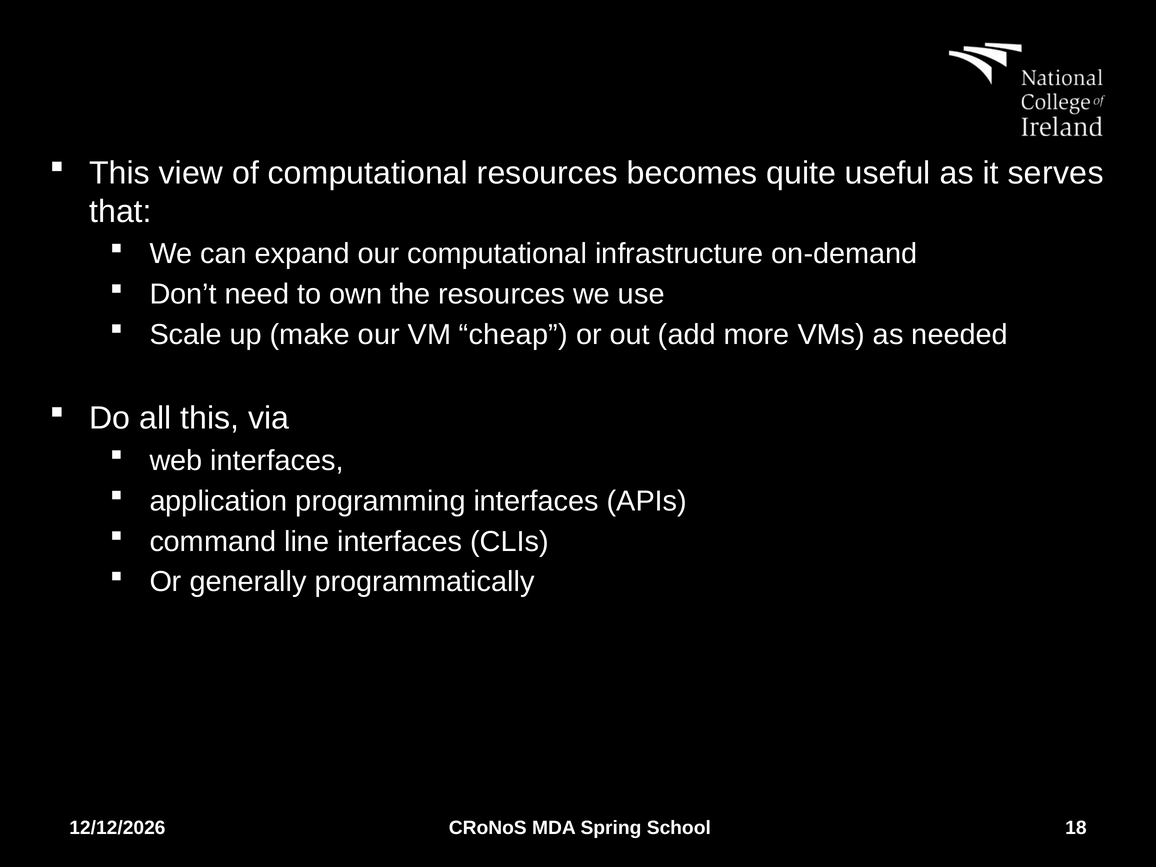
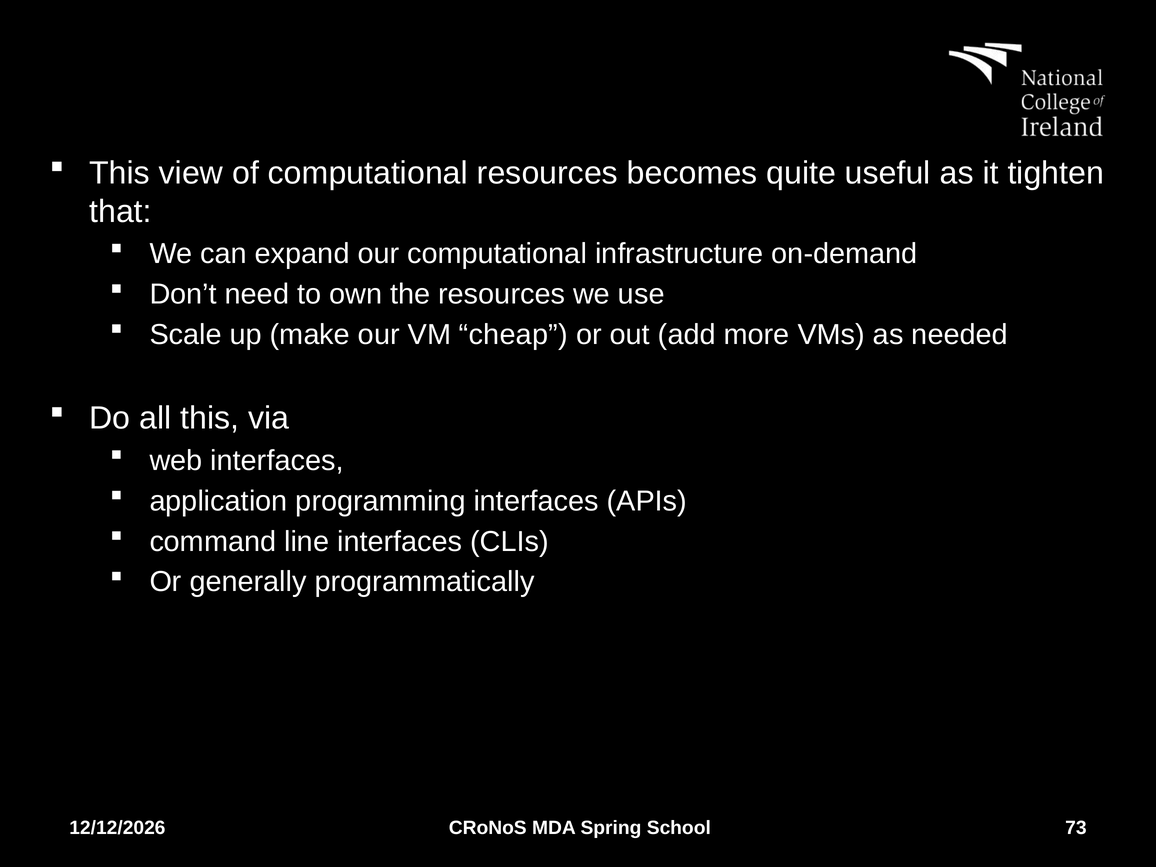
serves: serves -> tighten (1056, 173)
18: 18 -> 73 (1076, 828)
